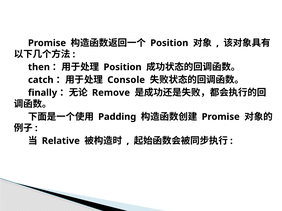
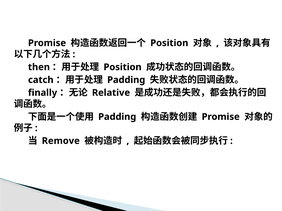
Console: Console -> Padding (126, 80)
Remove: Remove -> Relative (111, 93)
Relative: Relative -> Remove (61, 141)
